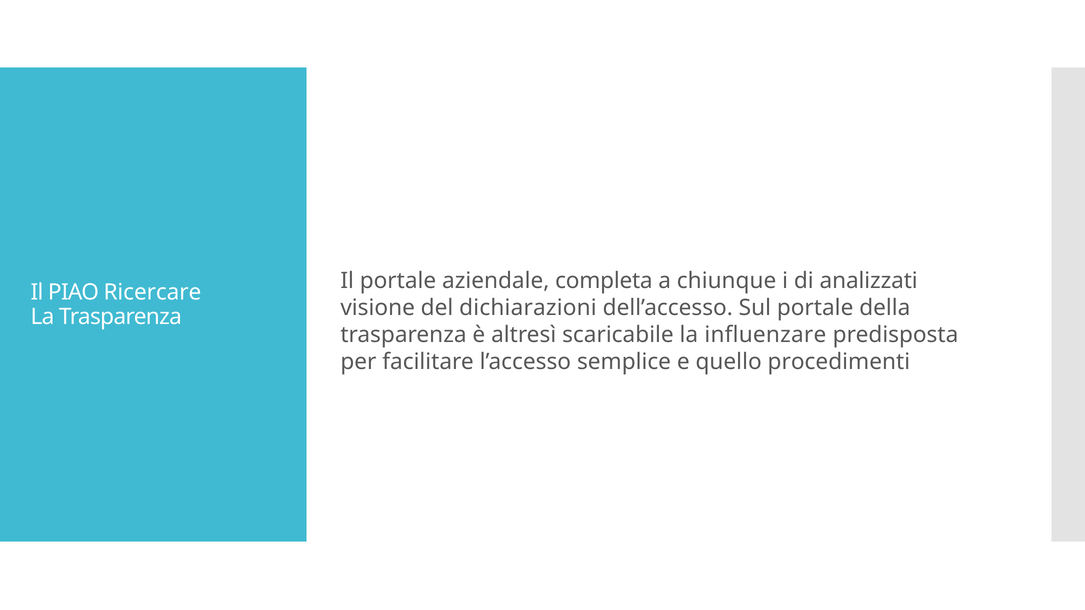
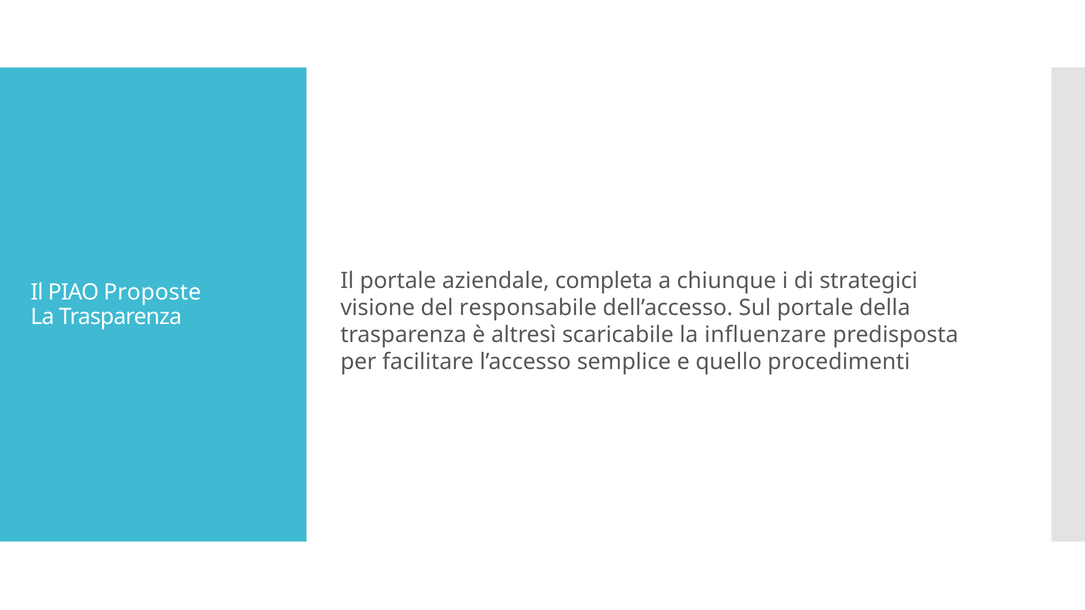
analizzati: analizzati -> strategici (869, 281)
Ricercare: Ricercare -> Proposte (152, 292)
dichiarazioni: dichiarazioni -> responsabile (528, 308)
